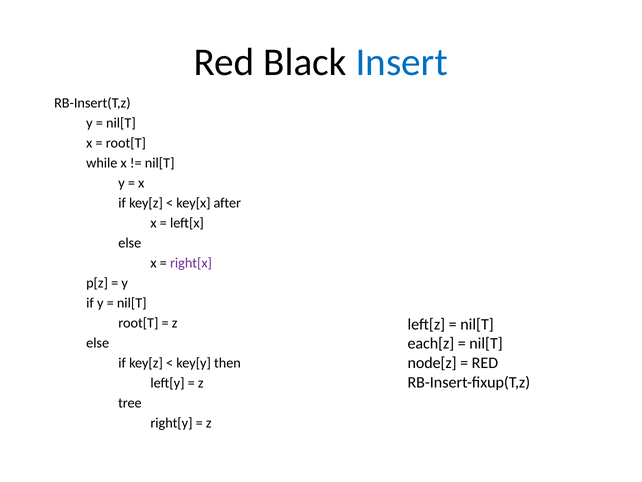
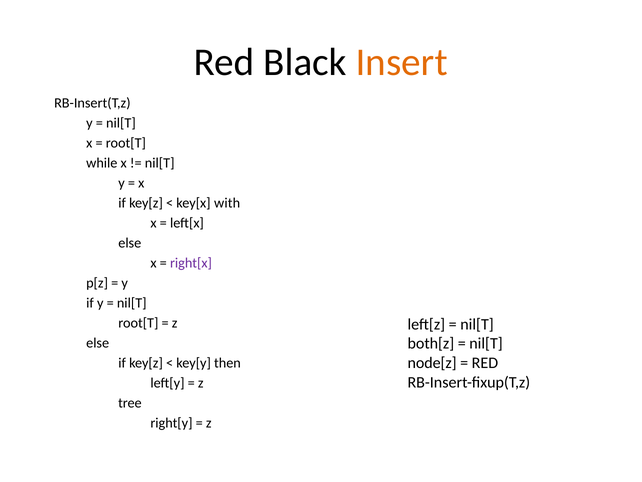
Insert colour: blue -> orange (402, 62)
after: after -> with (227, 203)
each[z: each[z -> both[z (431, 343)
